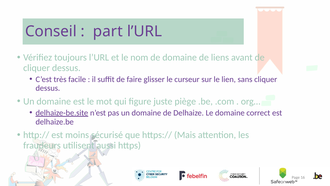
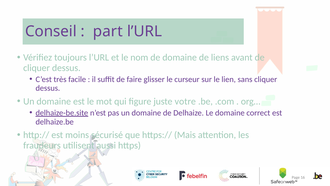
piège: piège -> votre (185, 101)
